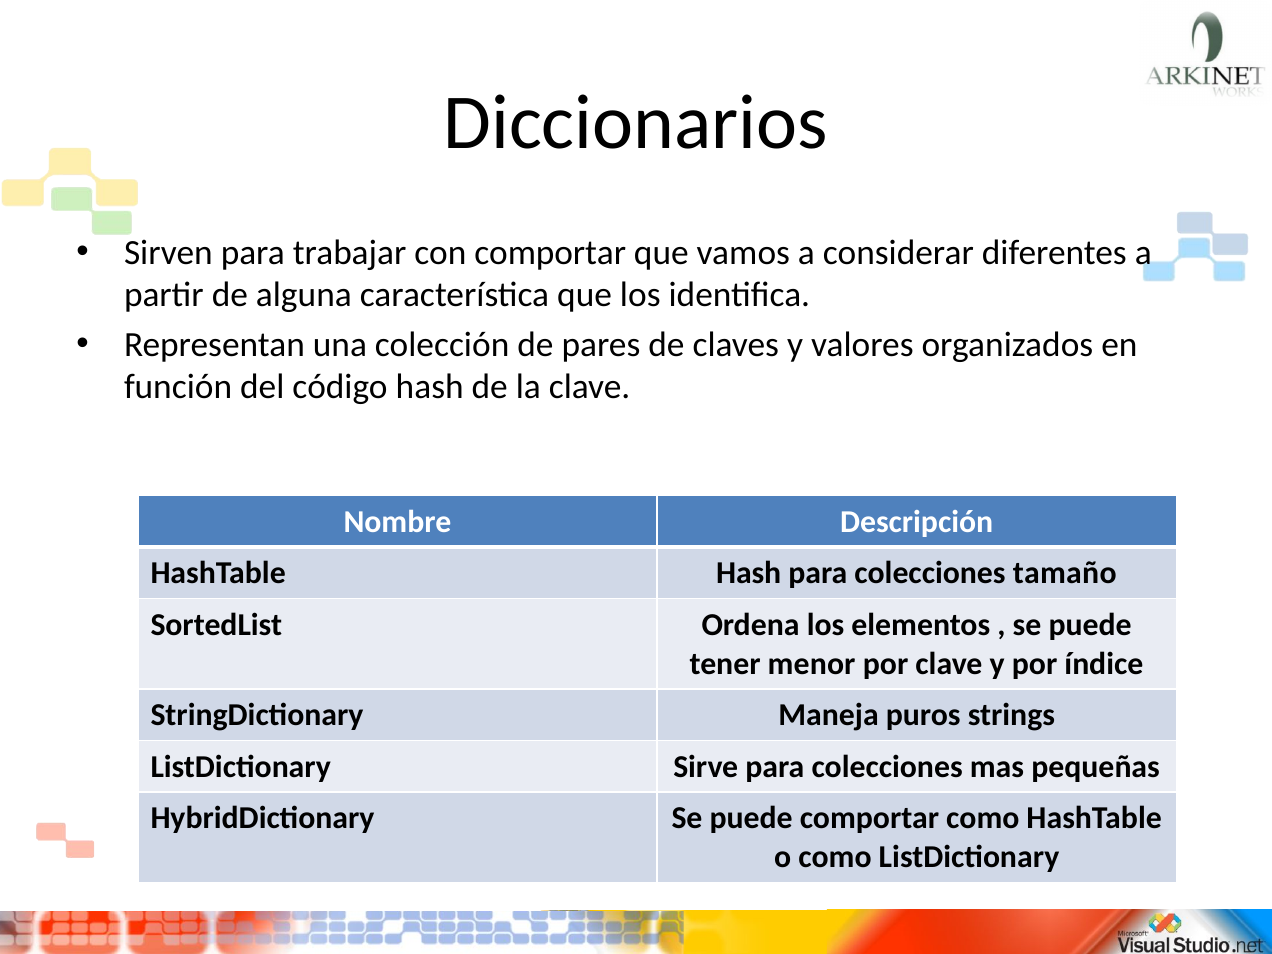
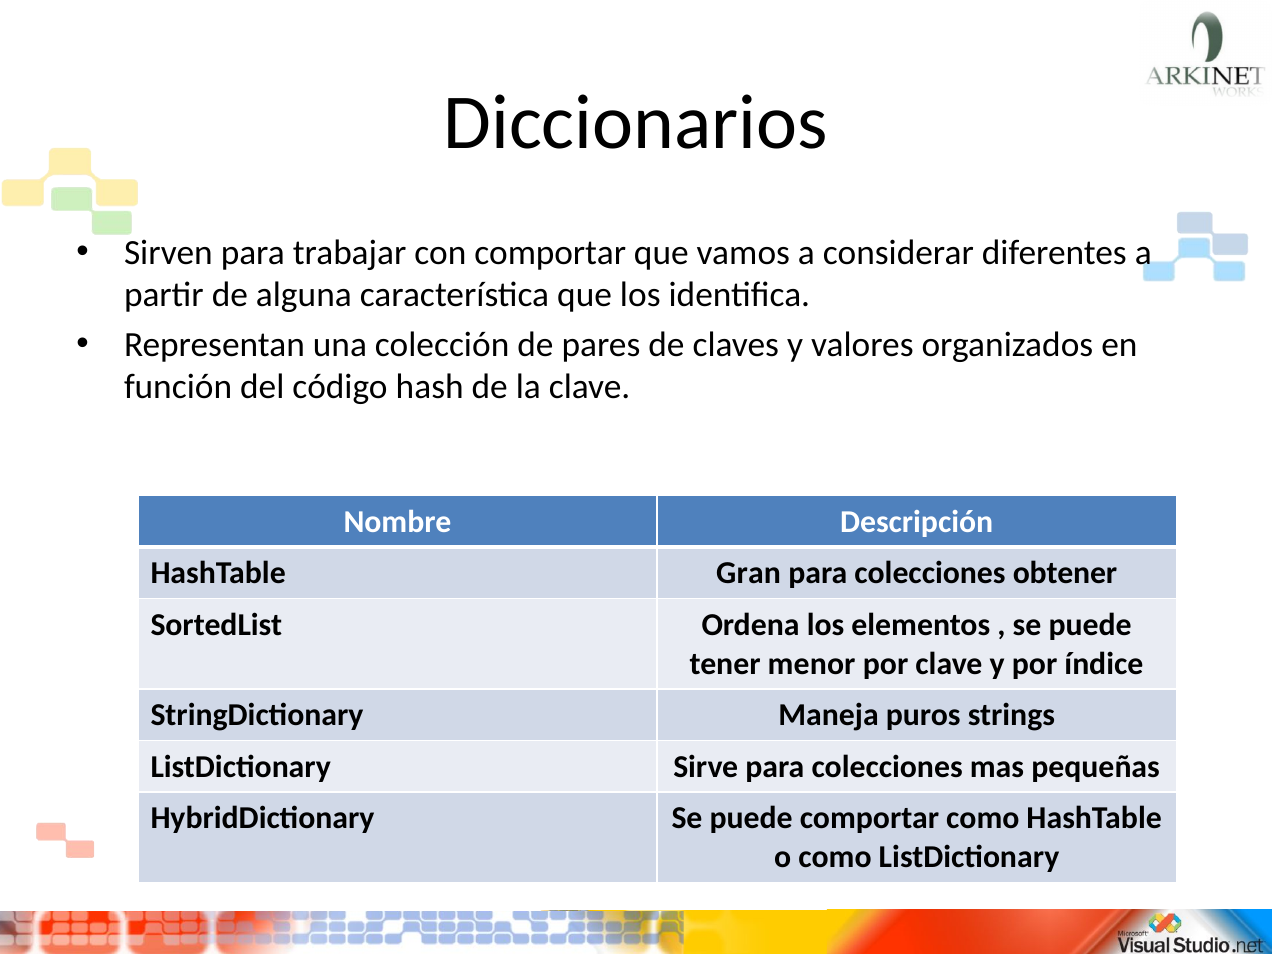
HashTable Hash: Hash -> Gran (749, 573)
tamaño: tamaño -> obtener (1065, 573)
